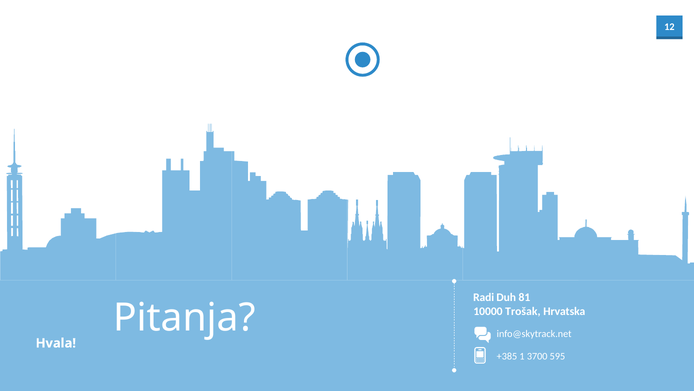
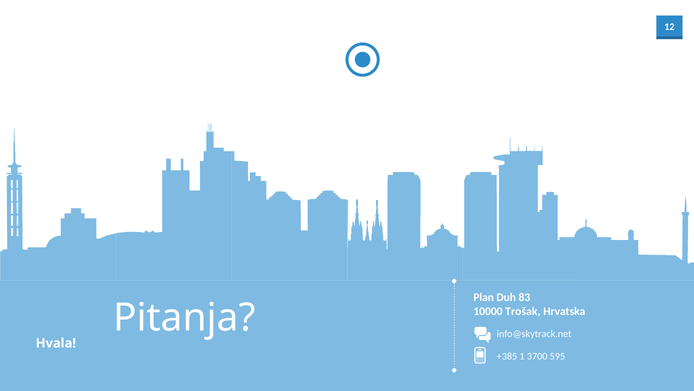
Radi: Radi -> Plan (484, 297)
81: 81 -> 83 (524, 297)
